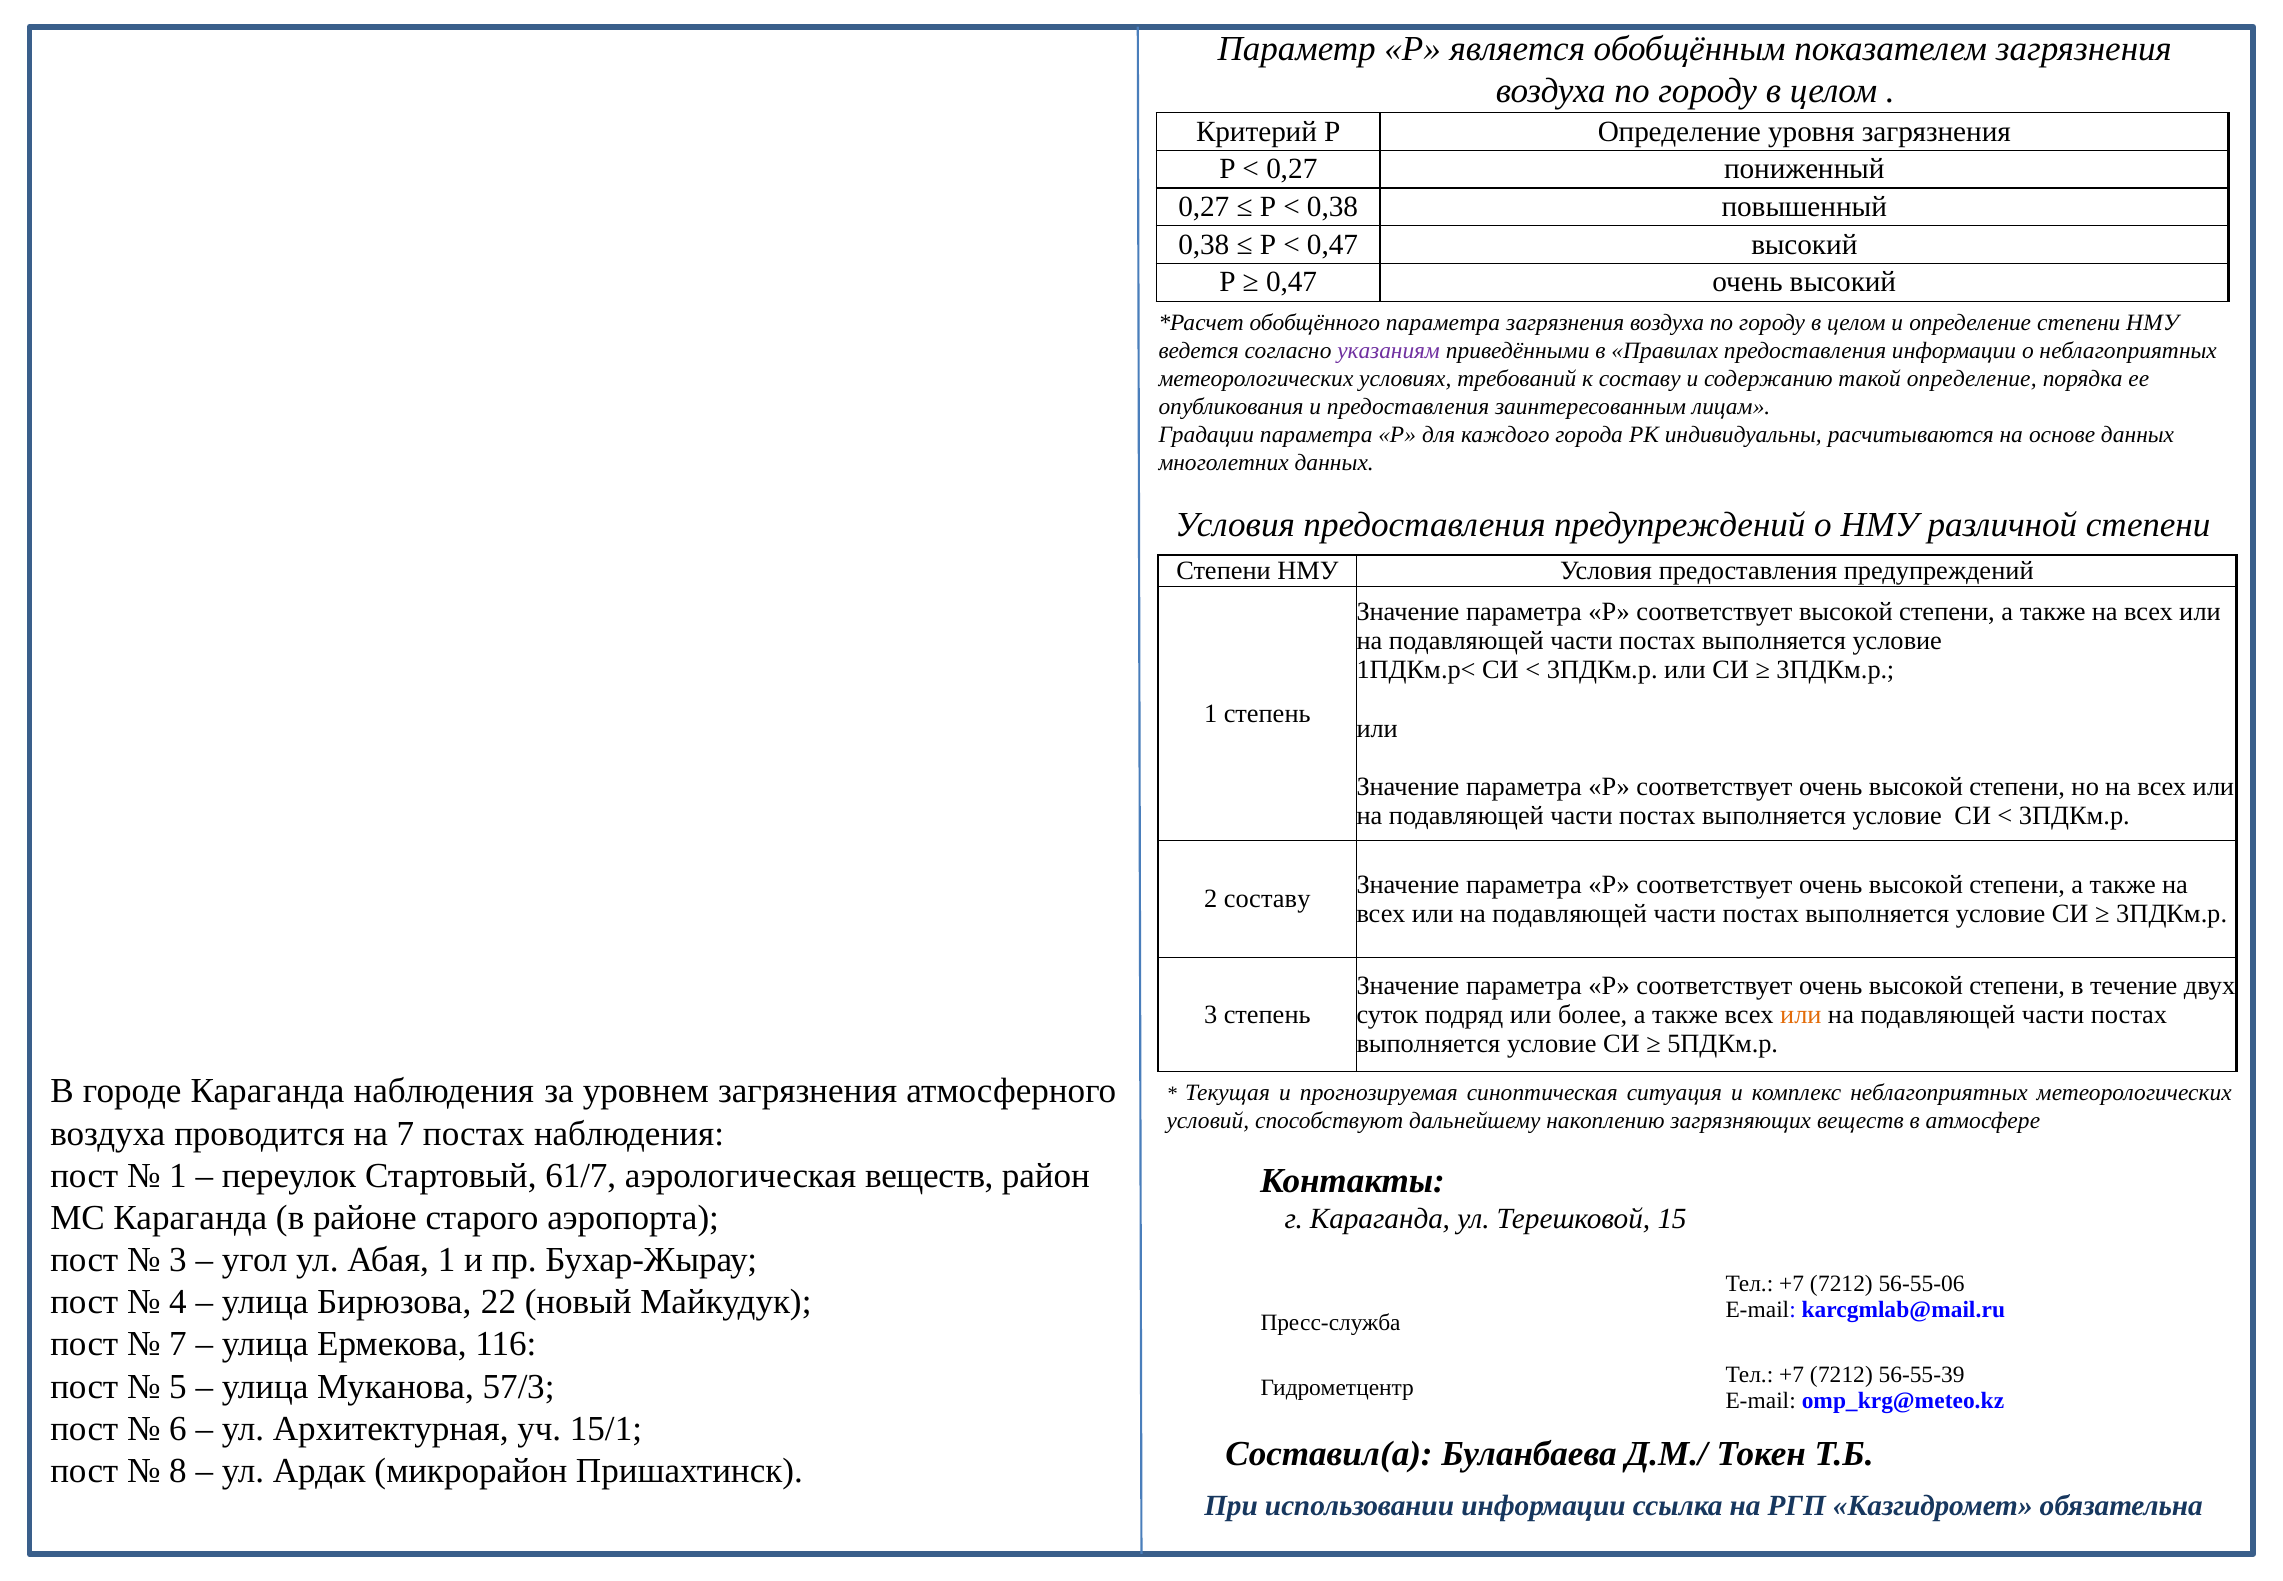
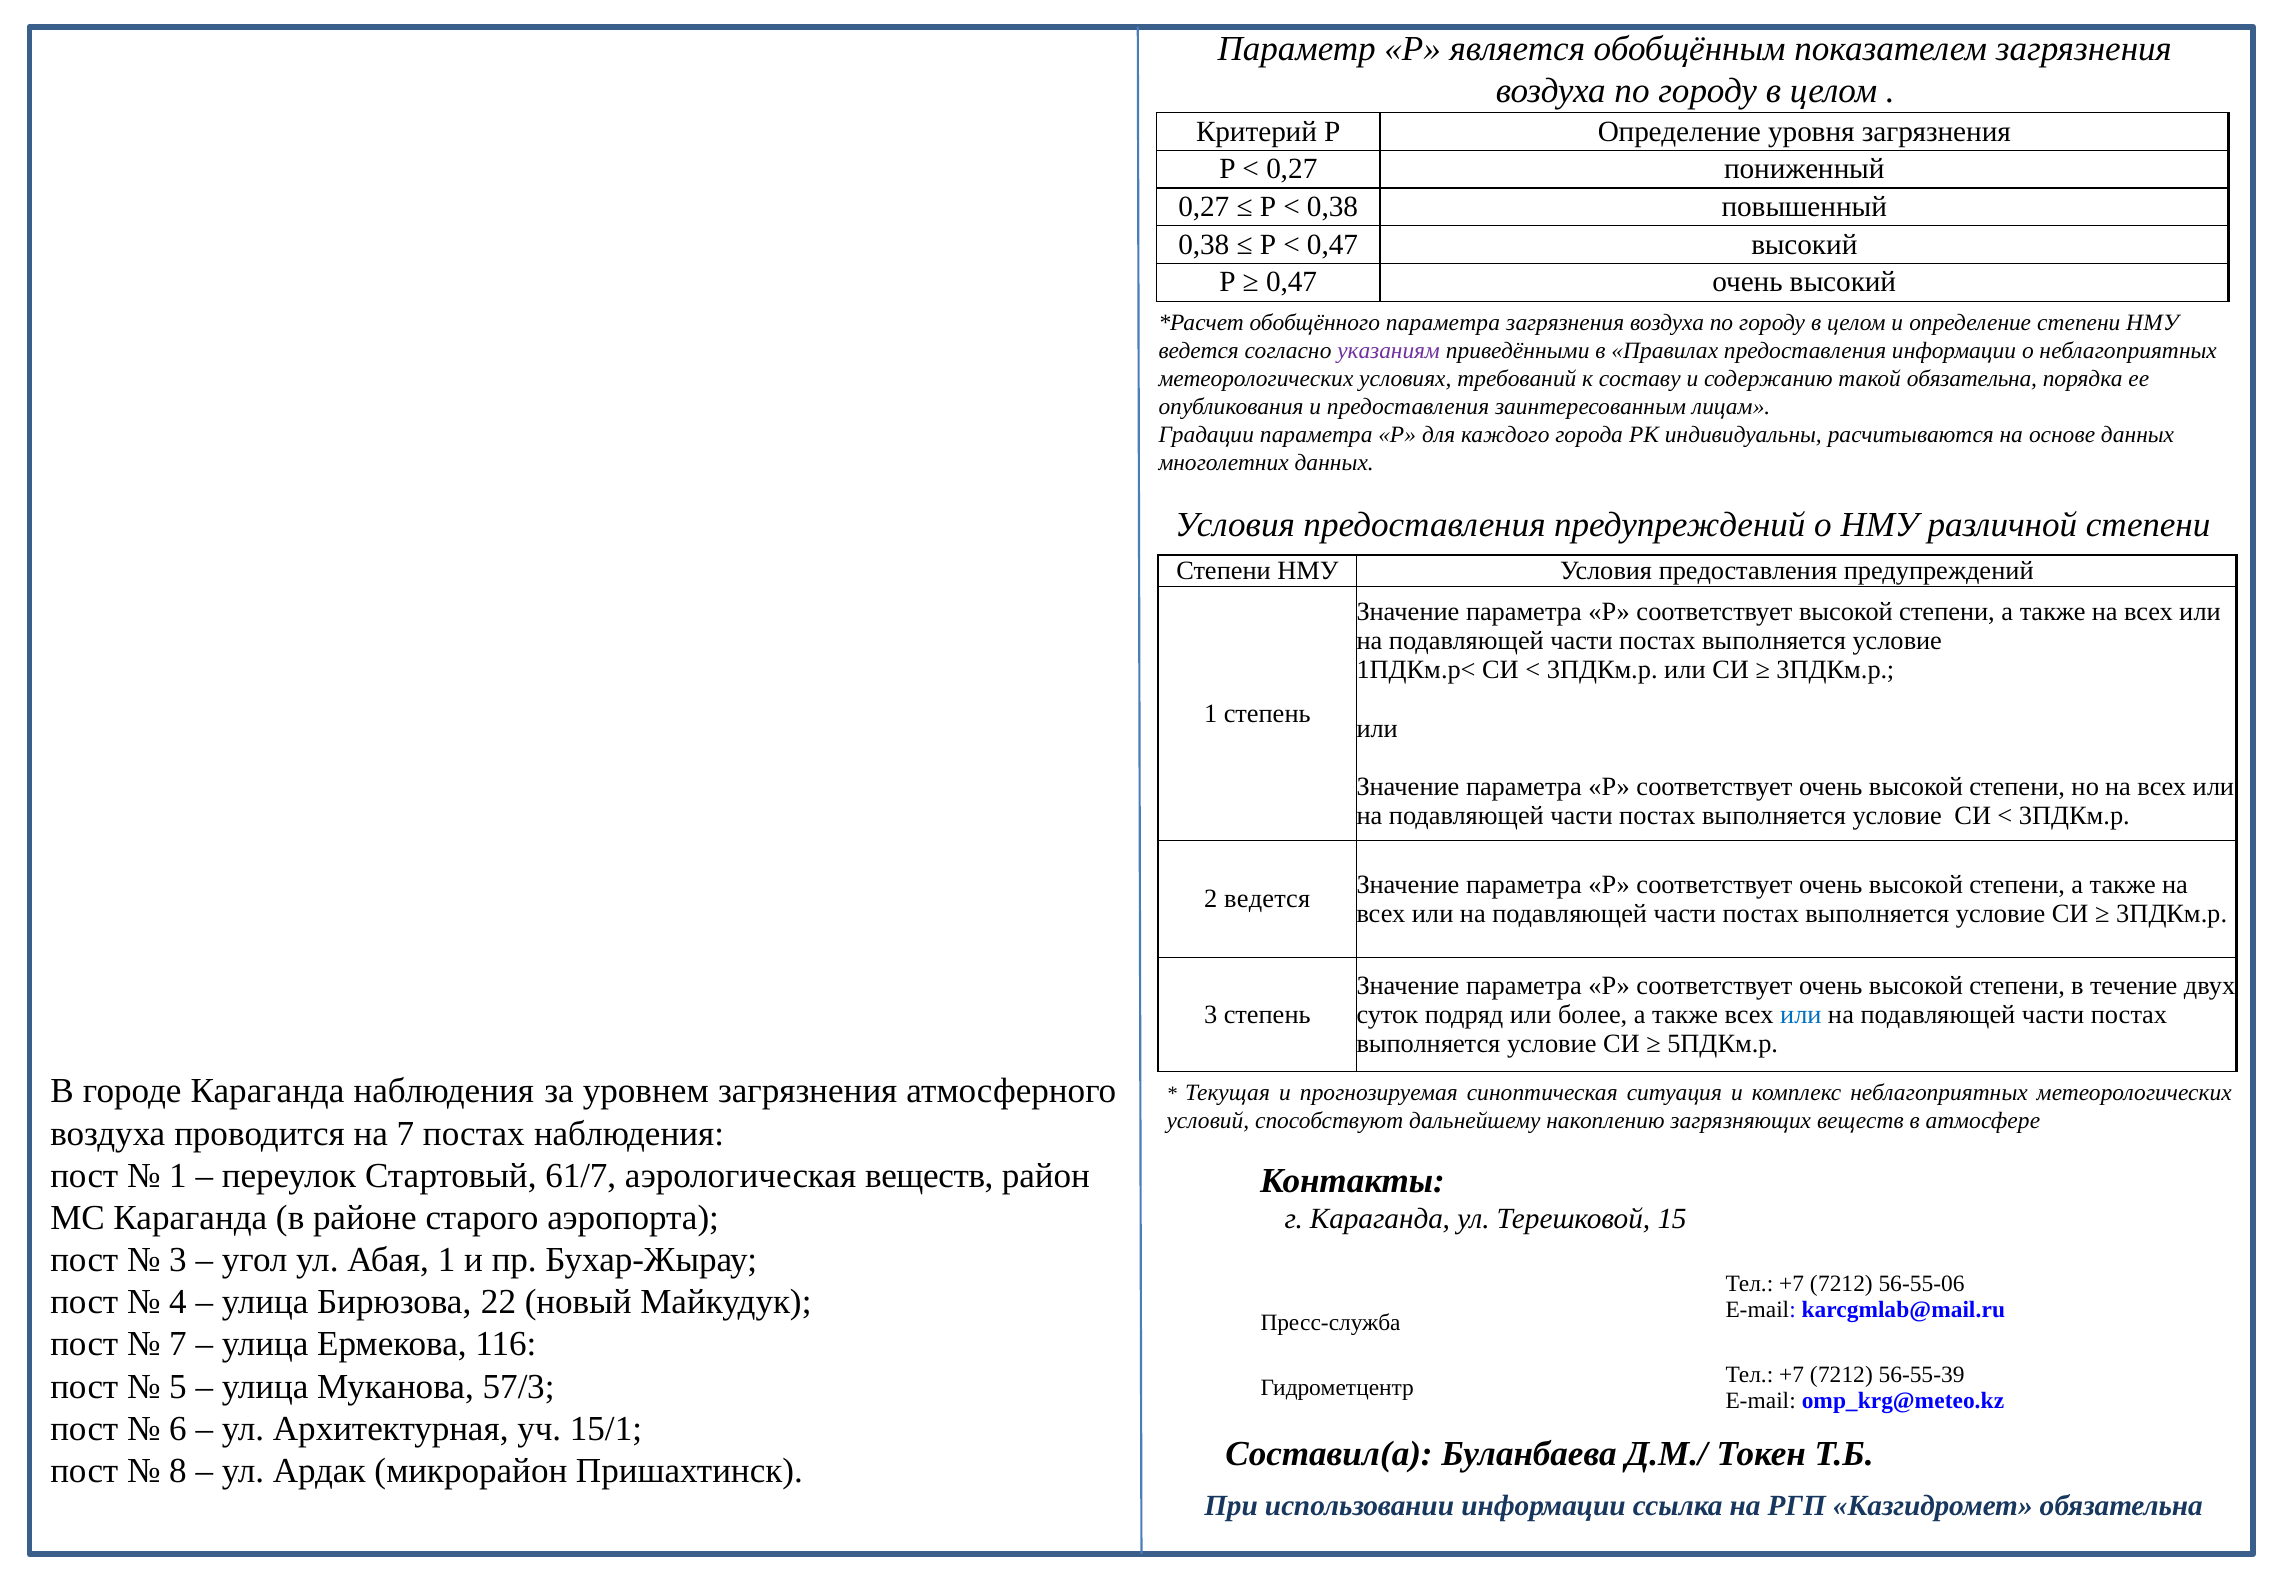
такой определение: определение -> обязательна (1972, 379)
2 составу: составу -> ведется (1267, 899)
или colour: orange -> blue (1801, 1014)
